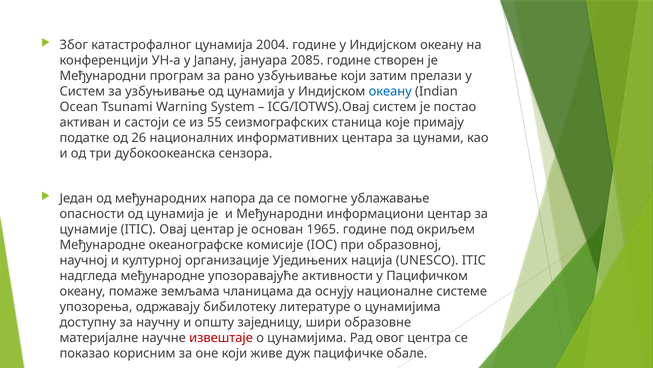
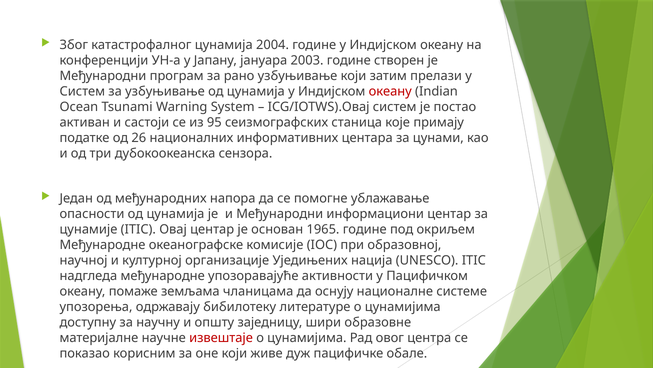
2085: 2085 -> 2003 (307, 60)
океану colour: blue -> red (390, 91)
55: 55 -> 95 (214, 122)
